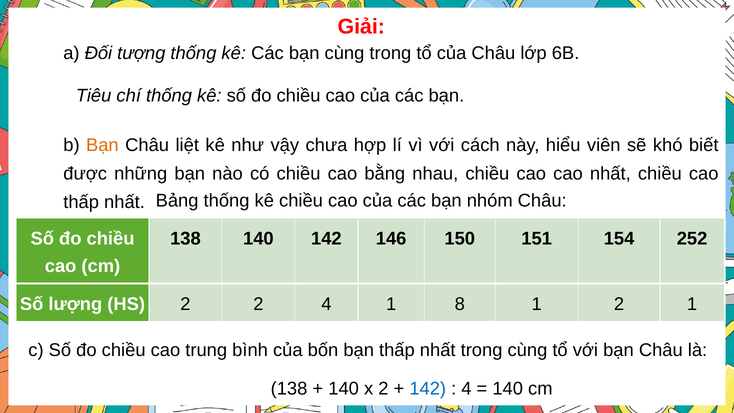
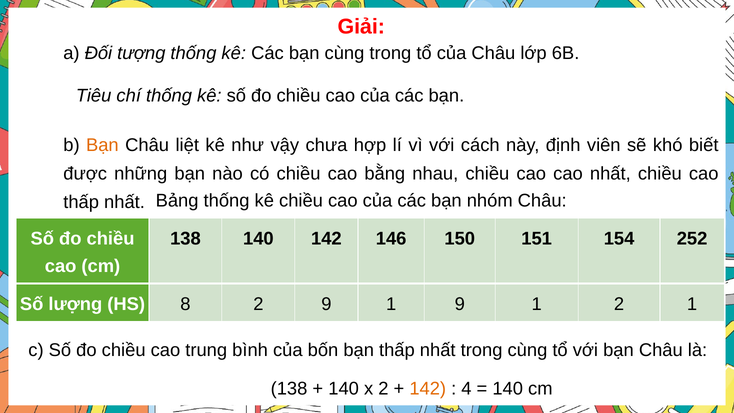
hiểu: hiểu -> định (563, 145)
HS 2: 2 -> 8 (185, 304)
2 4: 4 -> 9 (326, 304)
1 8: 8 -> 9 (460, 304)
142 colour: blue -> orange (428, 389)
